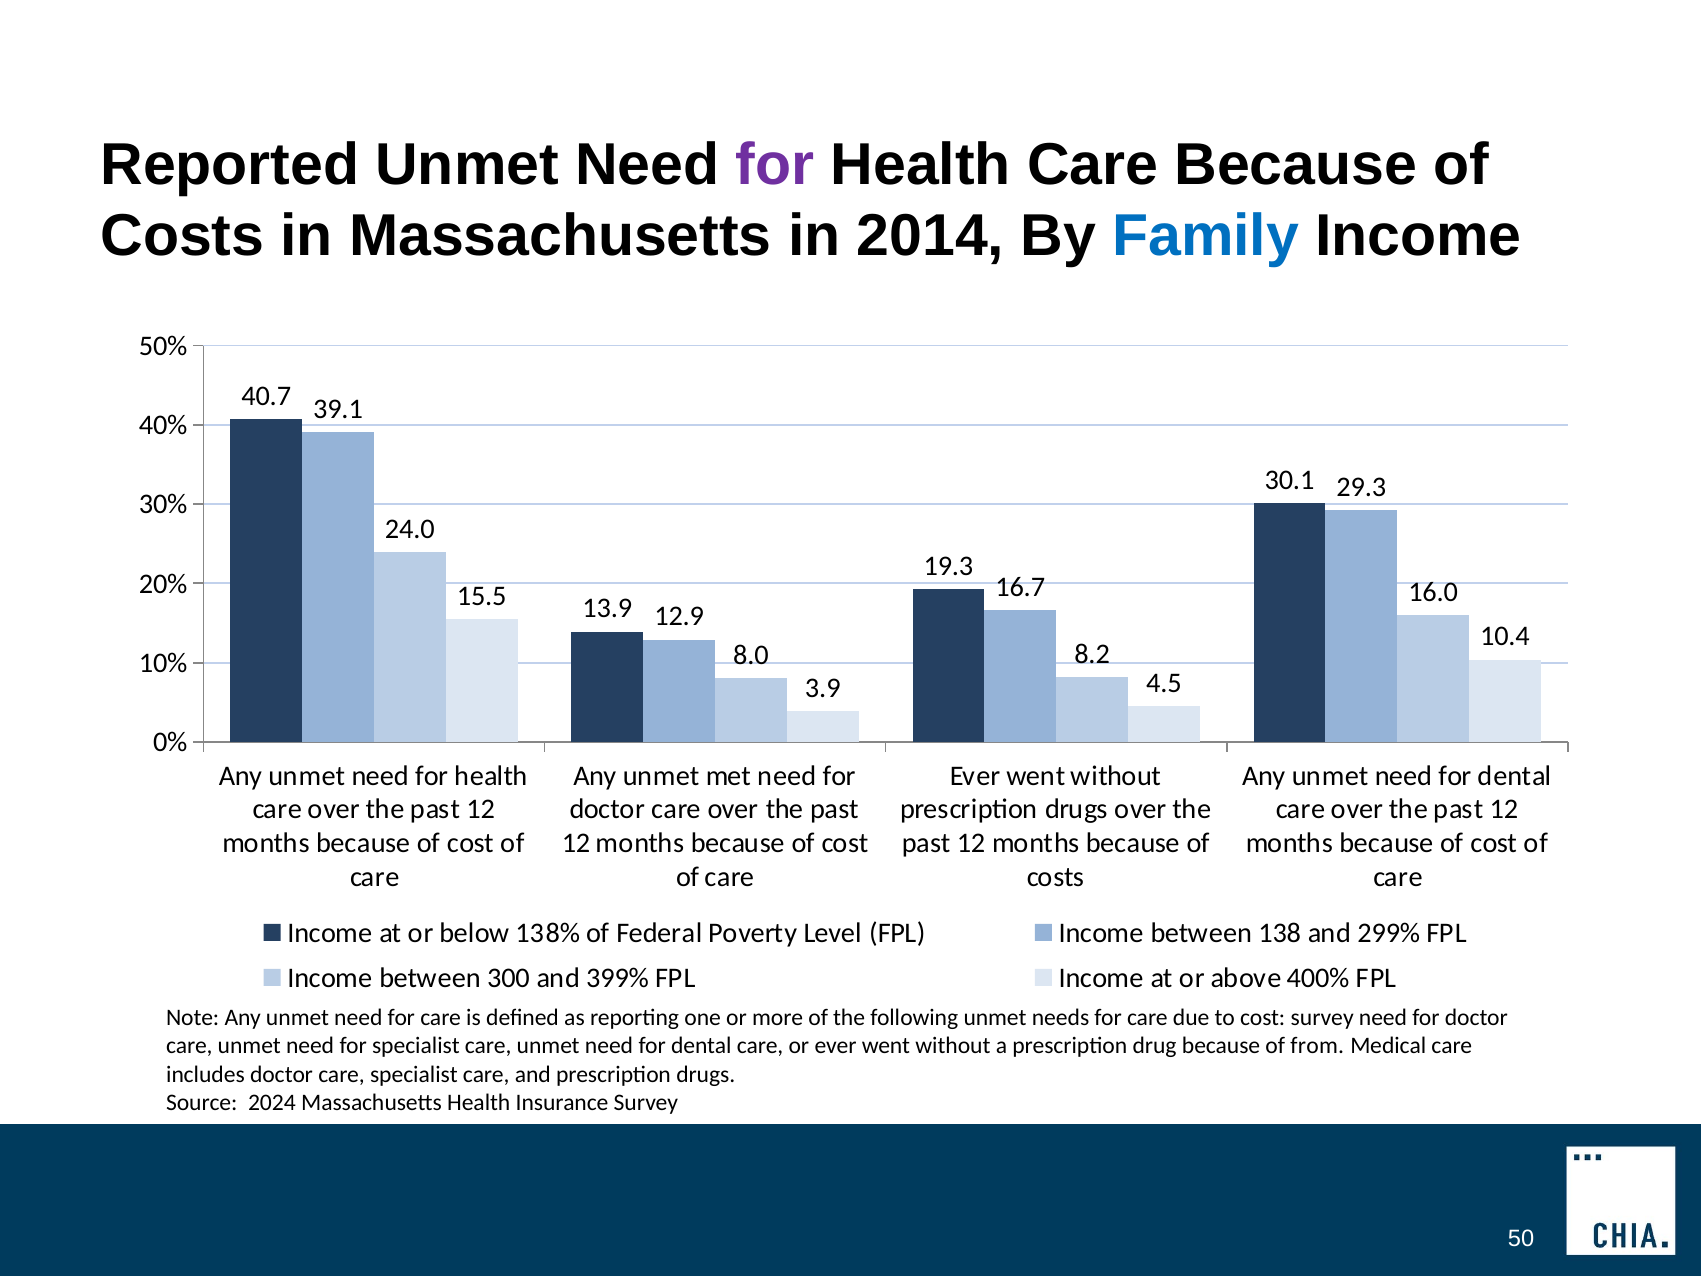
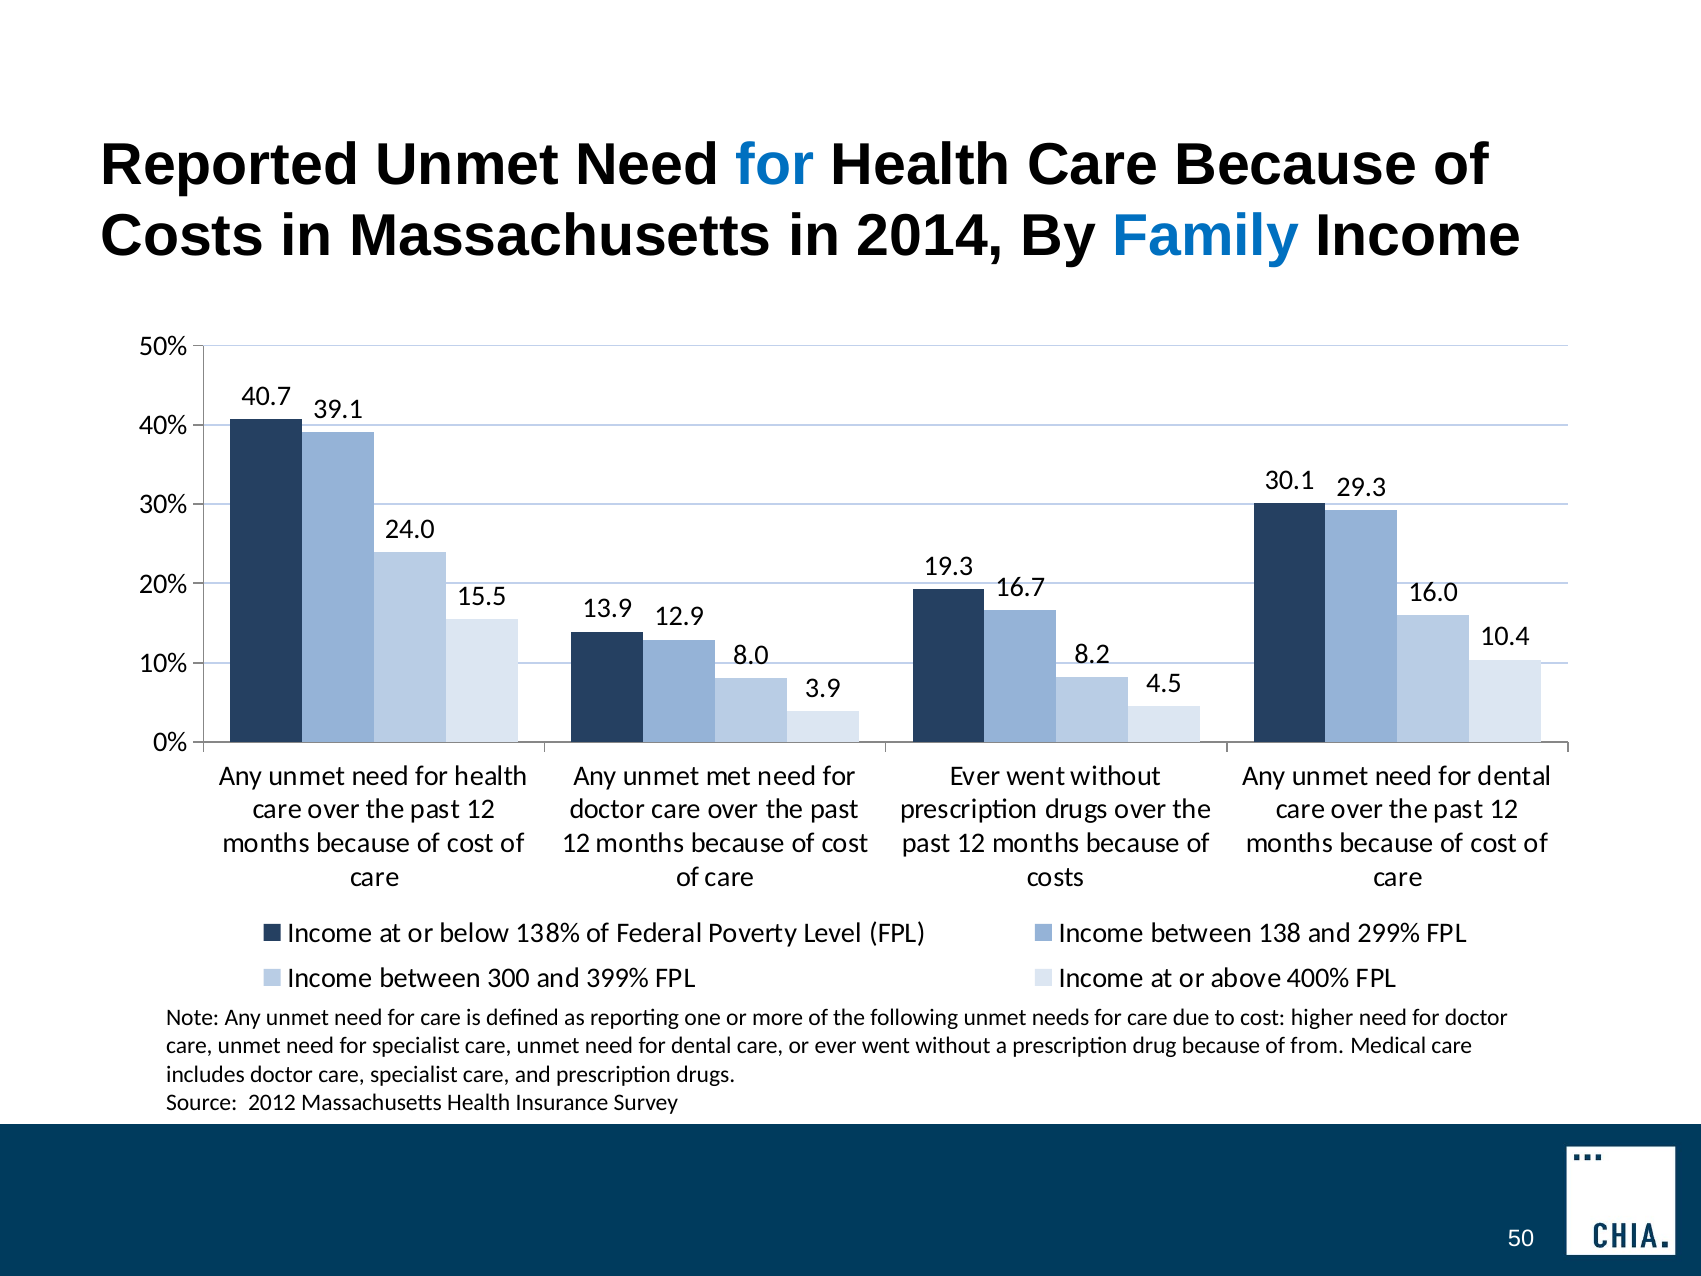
for colour: purple -> blue (775, 165)
cost survey: survey -> higher (1322, 1018)
2024: 2024 -> 2012 (272, 1103)
